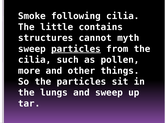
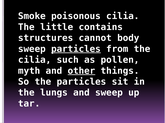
following: following -> poisonous (76, 16)
myth: myth -> body (128, 38)
more: more -> myth (29, 71)
other underline: none -> present (81, 71)
